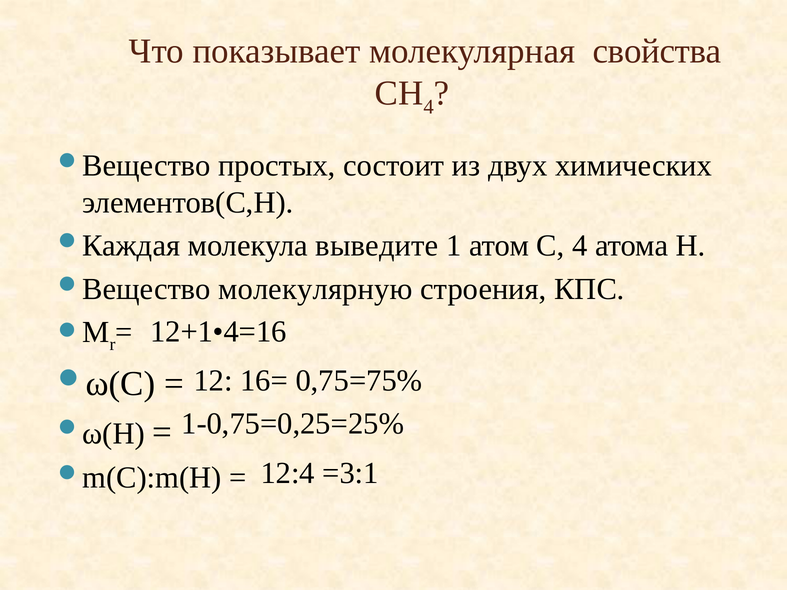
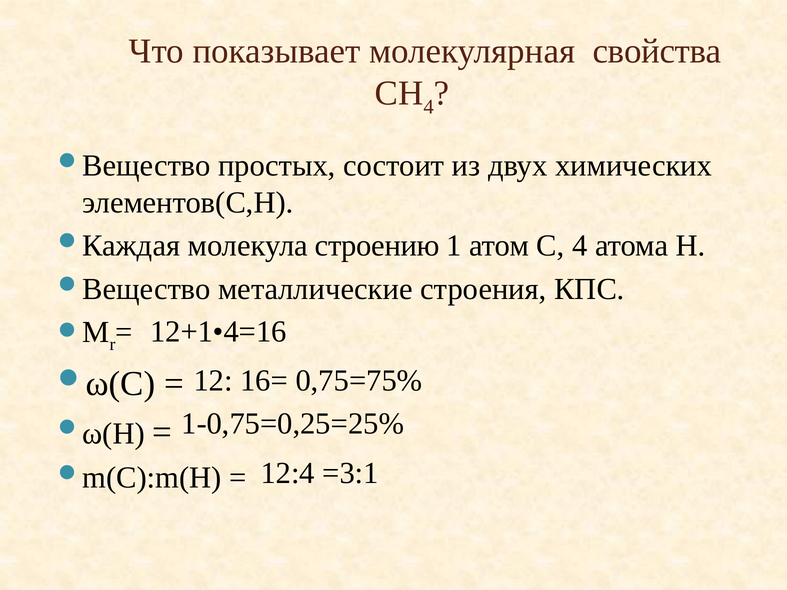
выведите: выведите -> строению (377, 246)
молекулярную: молекулярную -> металлические (315, 289)
